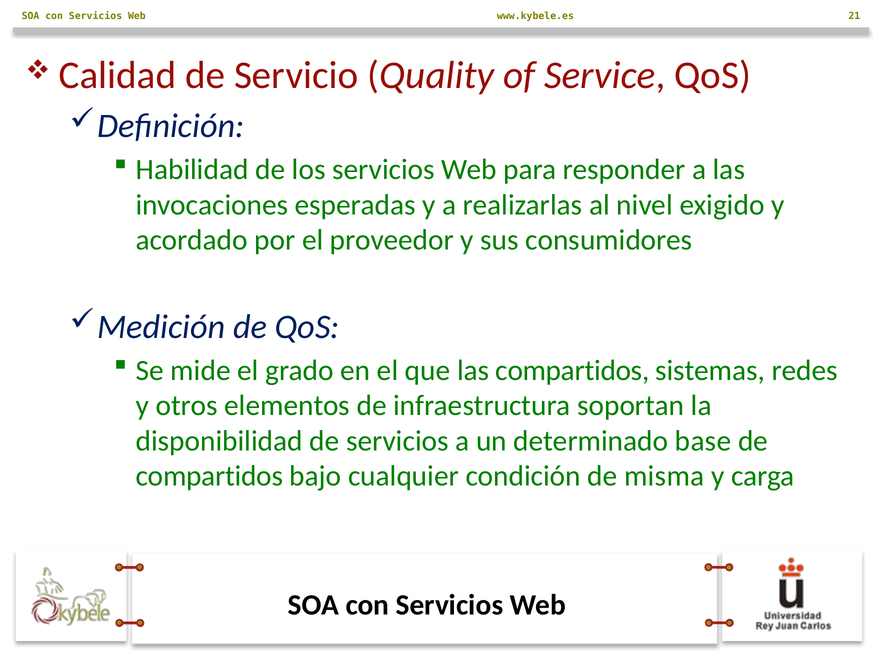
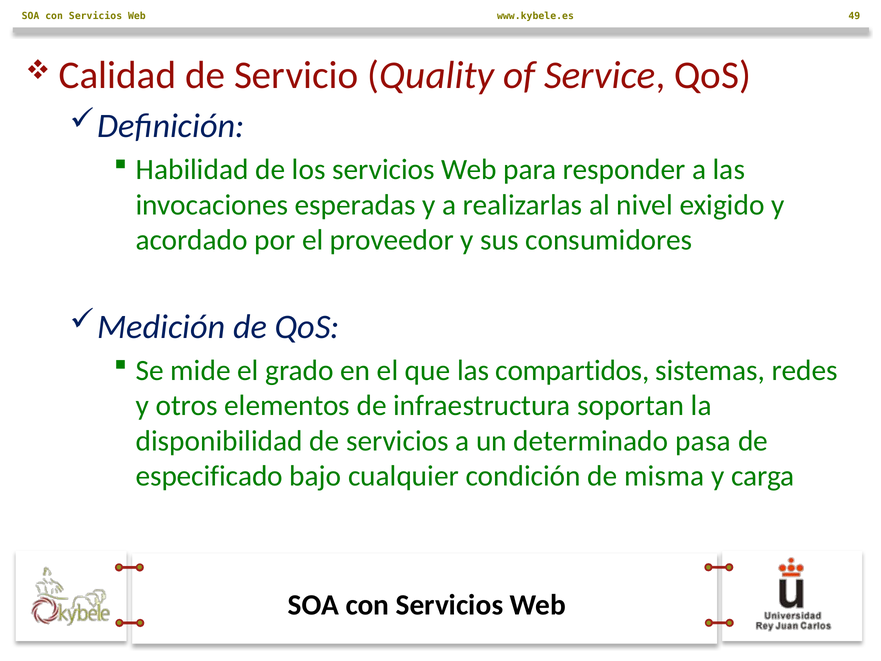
21: 21 -> 49 (854, 16)
base: base -> pasa (703, 441)
compartidos: compartidos -> especificado (209, 476)
